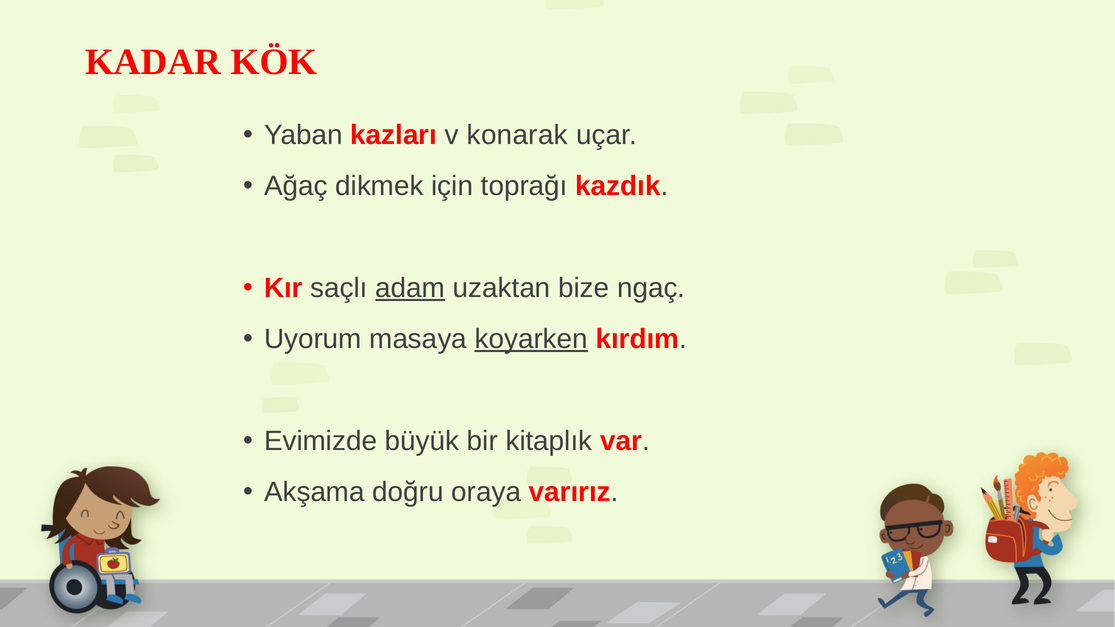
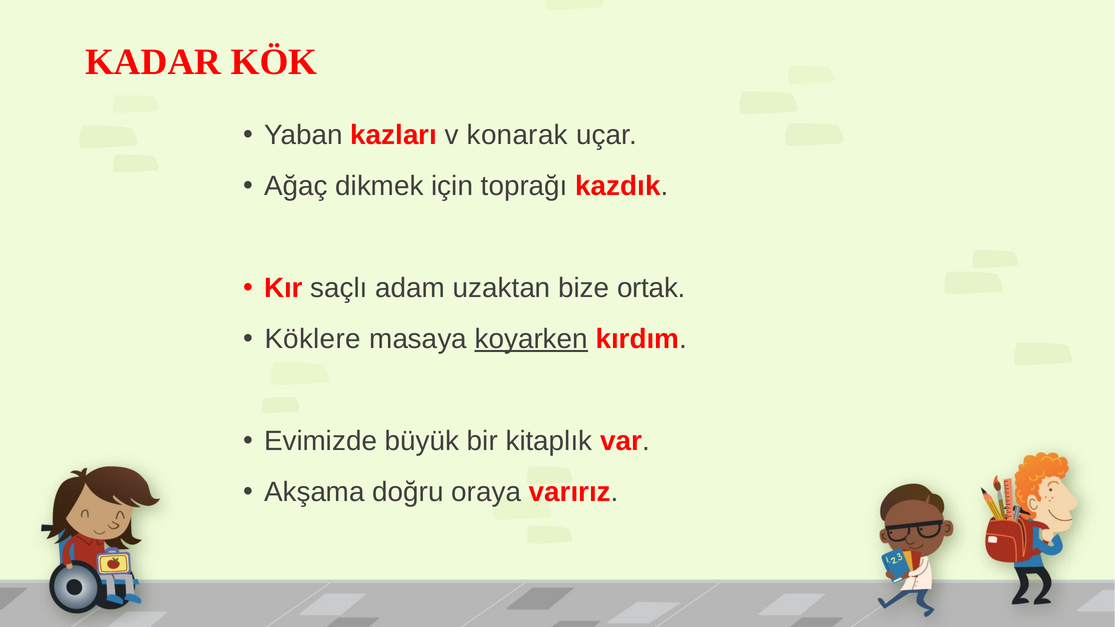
adam underline: present -> none (410, 288)
ngaç: ngaç -> ortak (651, 288)
Uyorum: Uyorum -> Köklere (313, 339)
